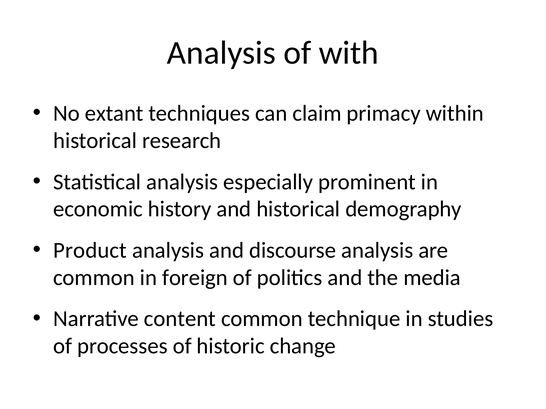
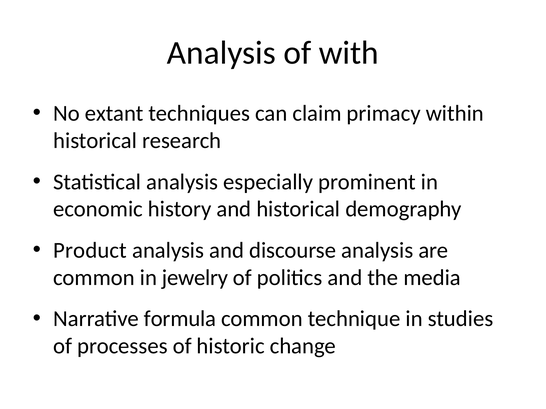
foreign: foreign -> jewelry (195, 278)
content: content -> formula (180, 319)
